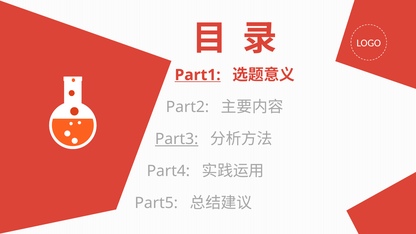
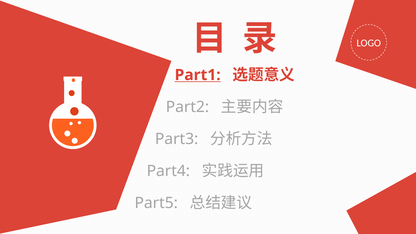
Part3 underline: present -> none (177, 139)
